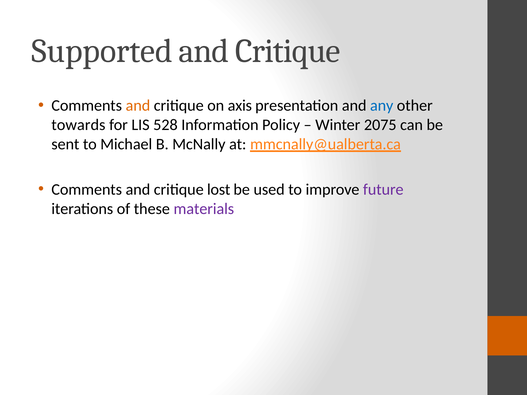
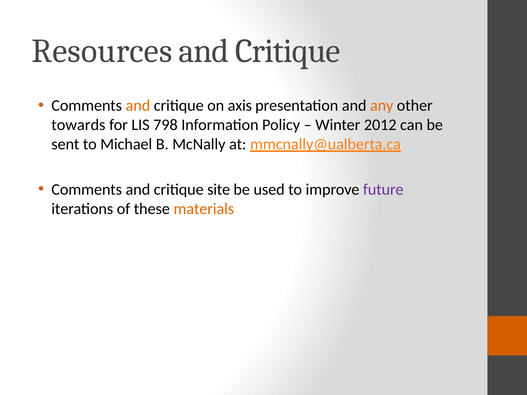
Supported: Supported -> Resources (102, 51)
any colour: blue -> orange (382, 106)
528: 528 -> 798 (165, 125)
2075: 2075 -> 2012 (380, 125)
lost: lost -> site (219, 190)
materials colour: purple -> orange (204, 209)
